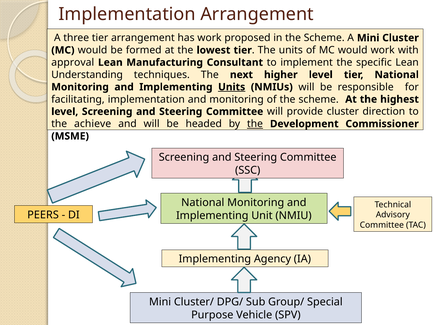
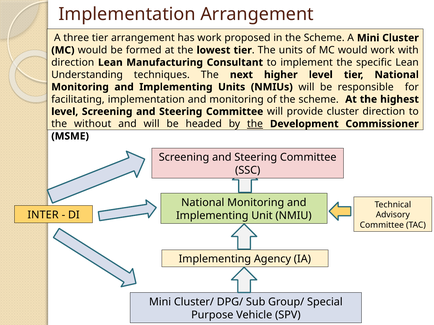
approval: approval -> direction (73, 63)
Units underline: present -> none (232, 87)
achieve: achieve -> without (93, 124)
PEERS: PEERS -> INTER (43, 215)
